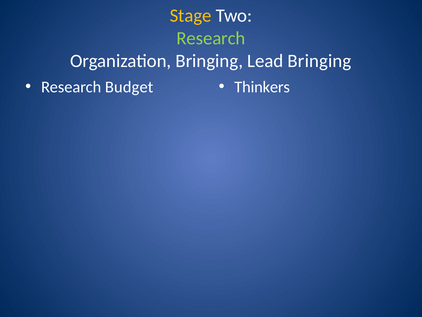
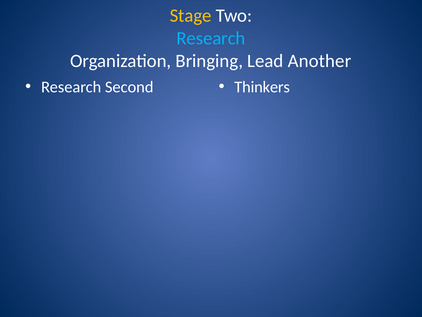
Research colour: light green -> light blue (211, 38)
Lead Bringing: Bringing -> Another (320, 61)
Budget: Budget -> Second (129, 87)
